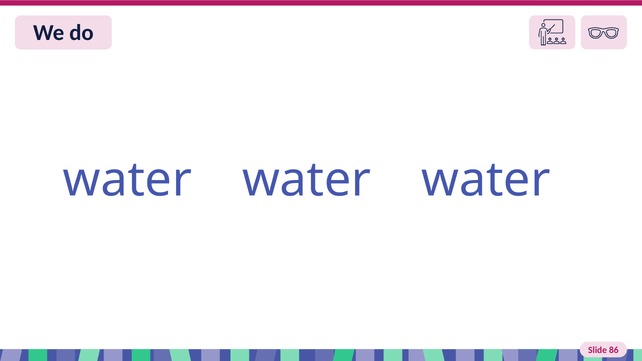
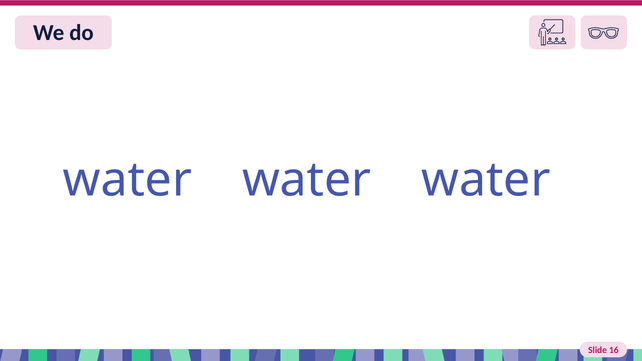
86: 86 -> 16 (614, 350)
